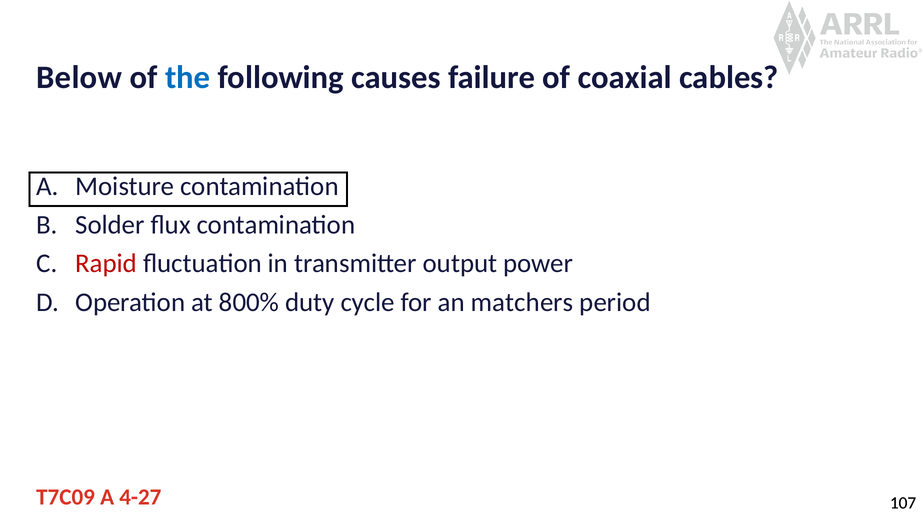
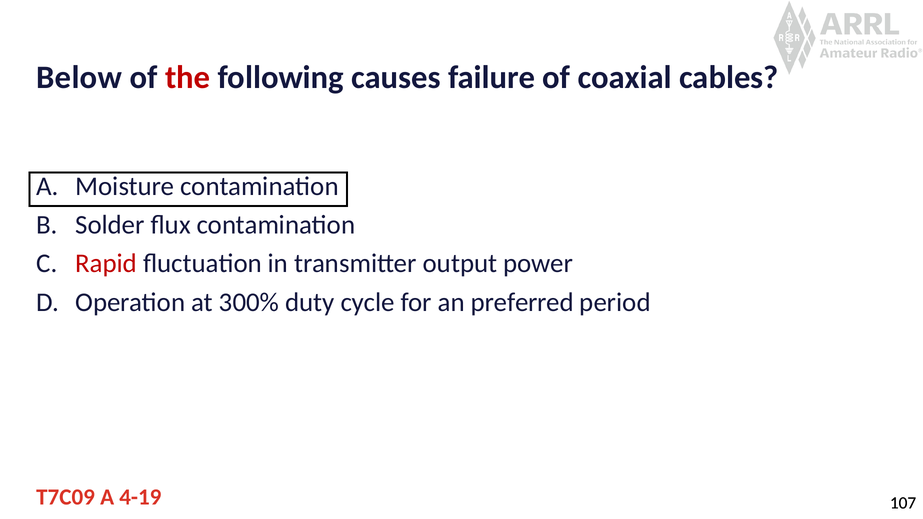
the colour: blue -> red (188, 78)
800%: 800% -> 300% (249, 302)
matchers: matchers -> preferred (522, 302)
4-27: 4-27 -> 4-19 (140, 497)
